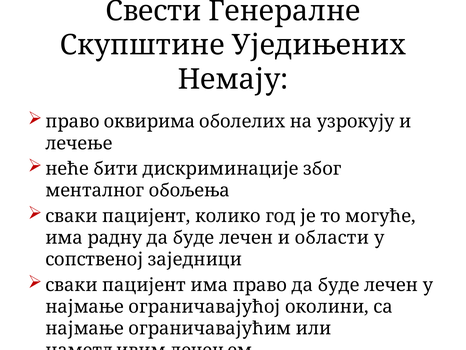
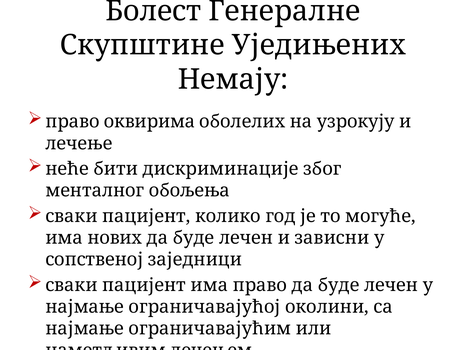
Свести: Свести -> Болест (153, 11)
радну: радну -> нових (115, 237)
области: области -> зависни (332, 237)
